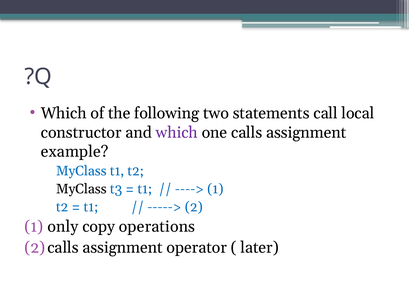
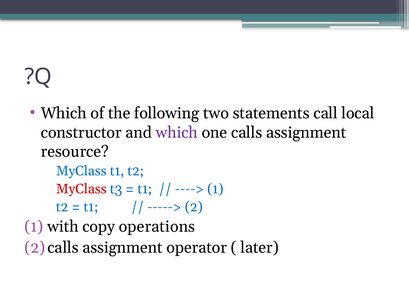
example: example -> resource (75, 151)
MyClass colour: black -> red (81, 189)
only: only -> with (63, 226)
